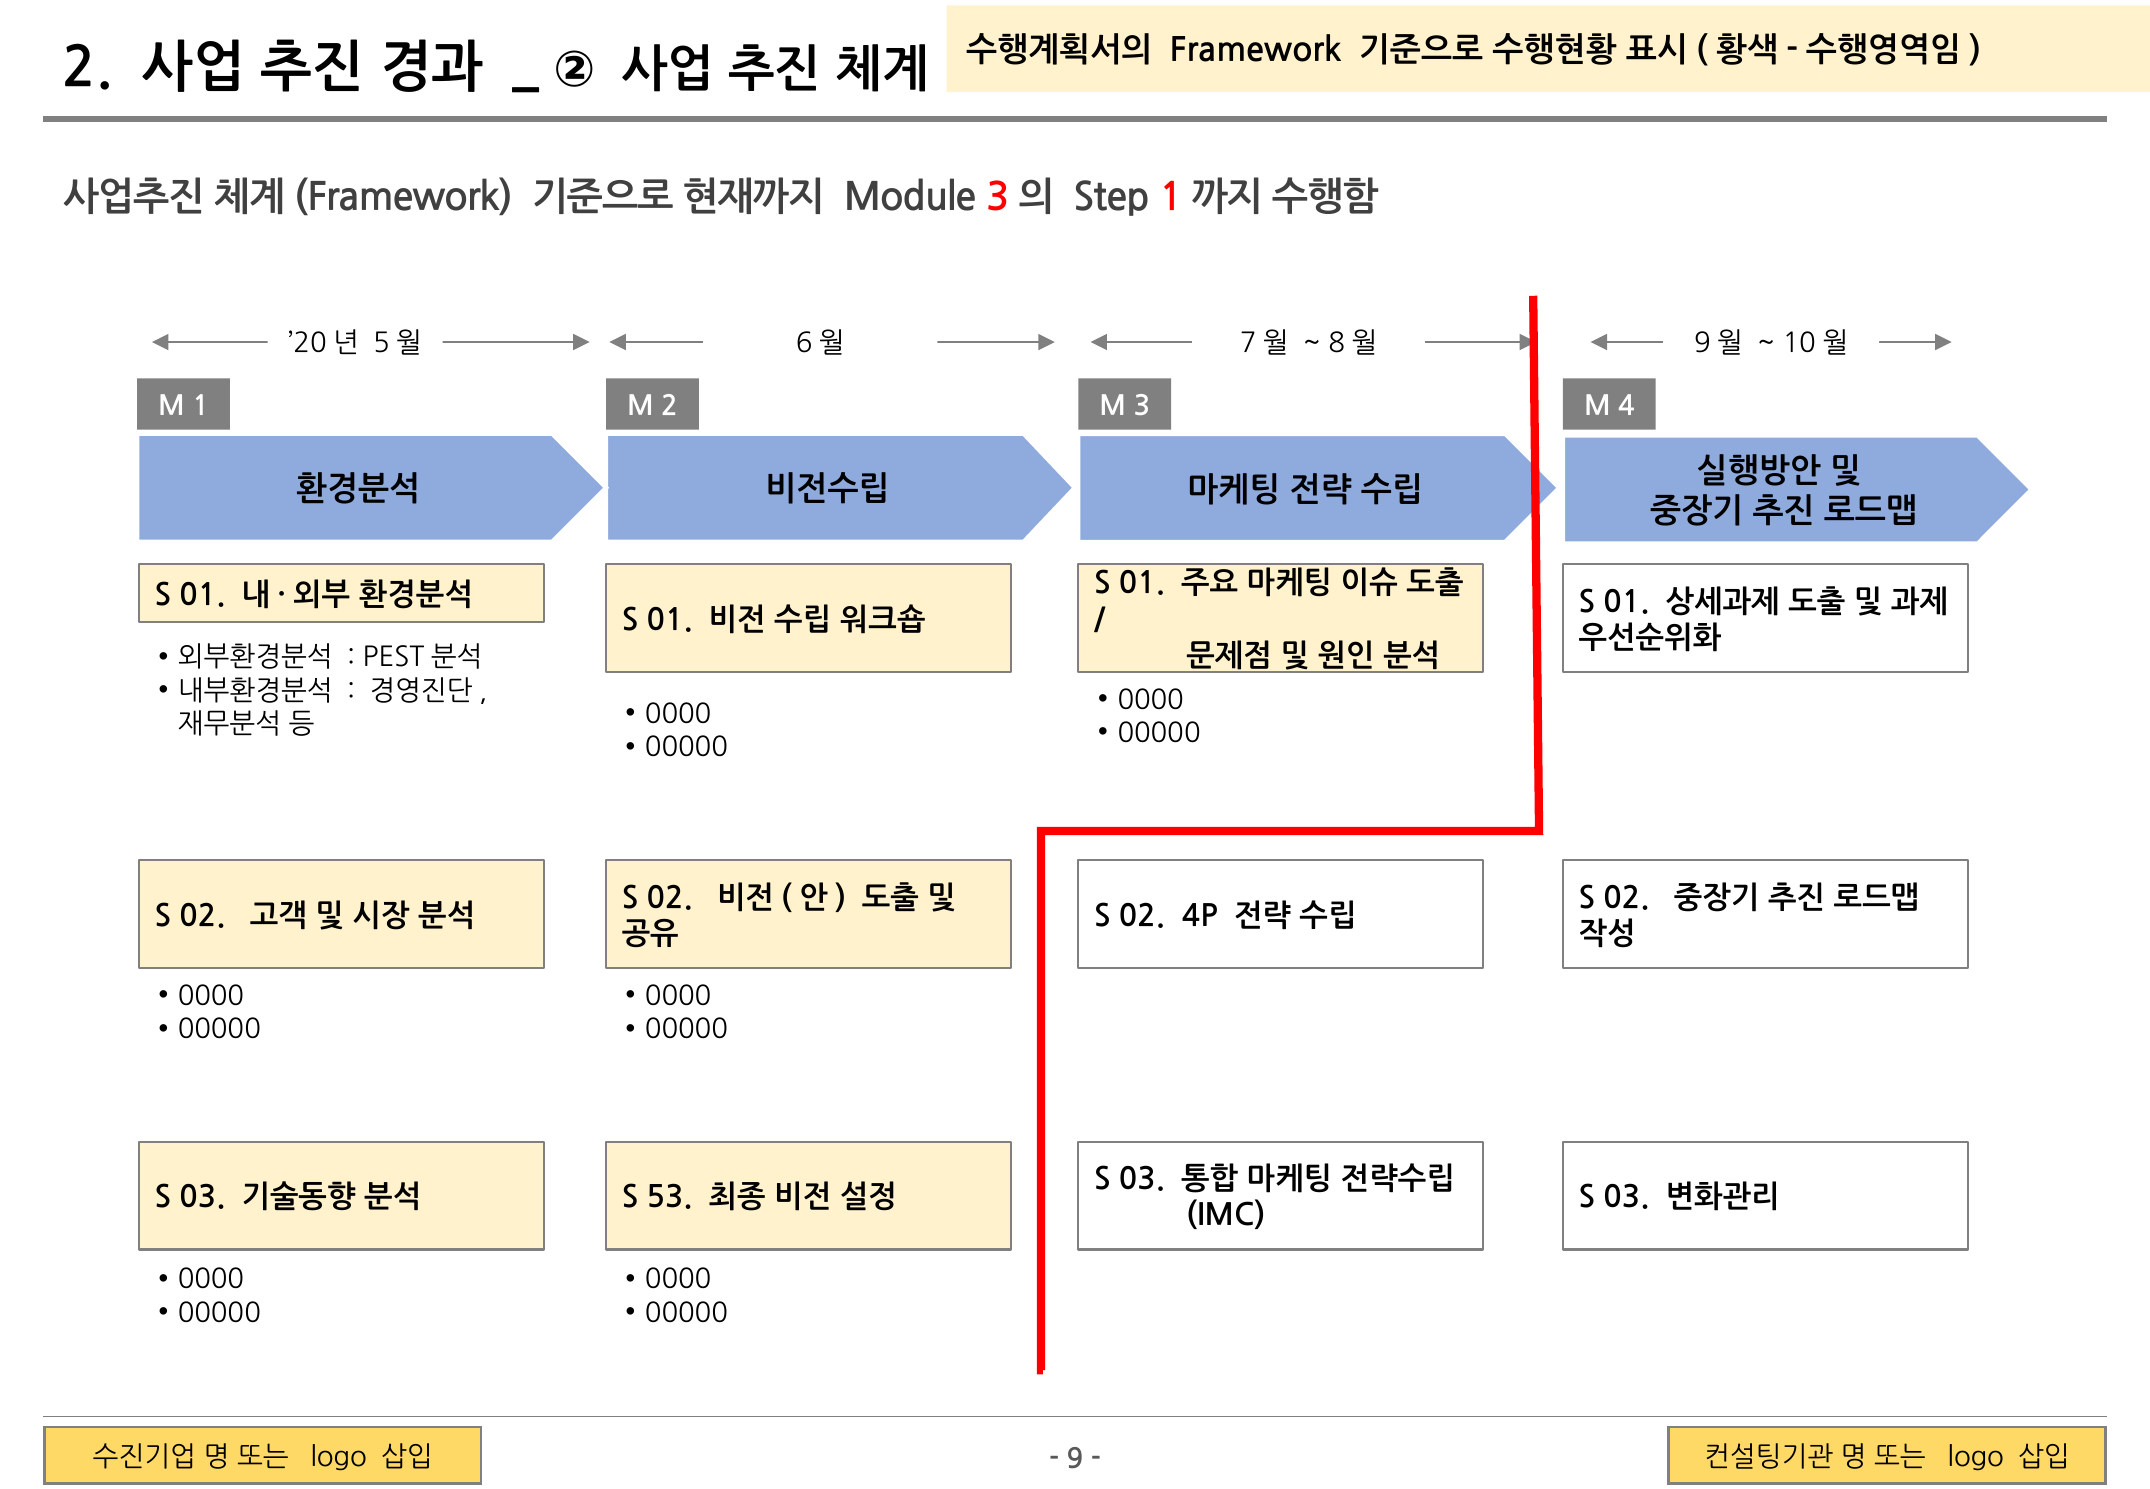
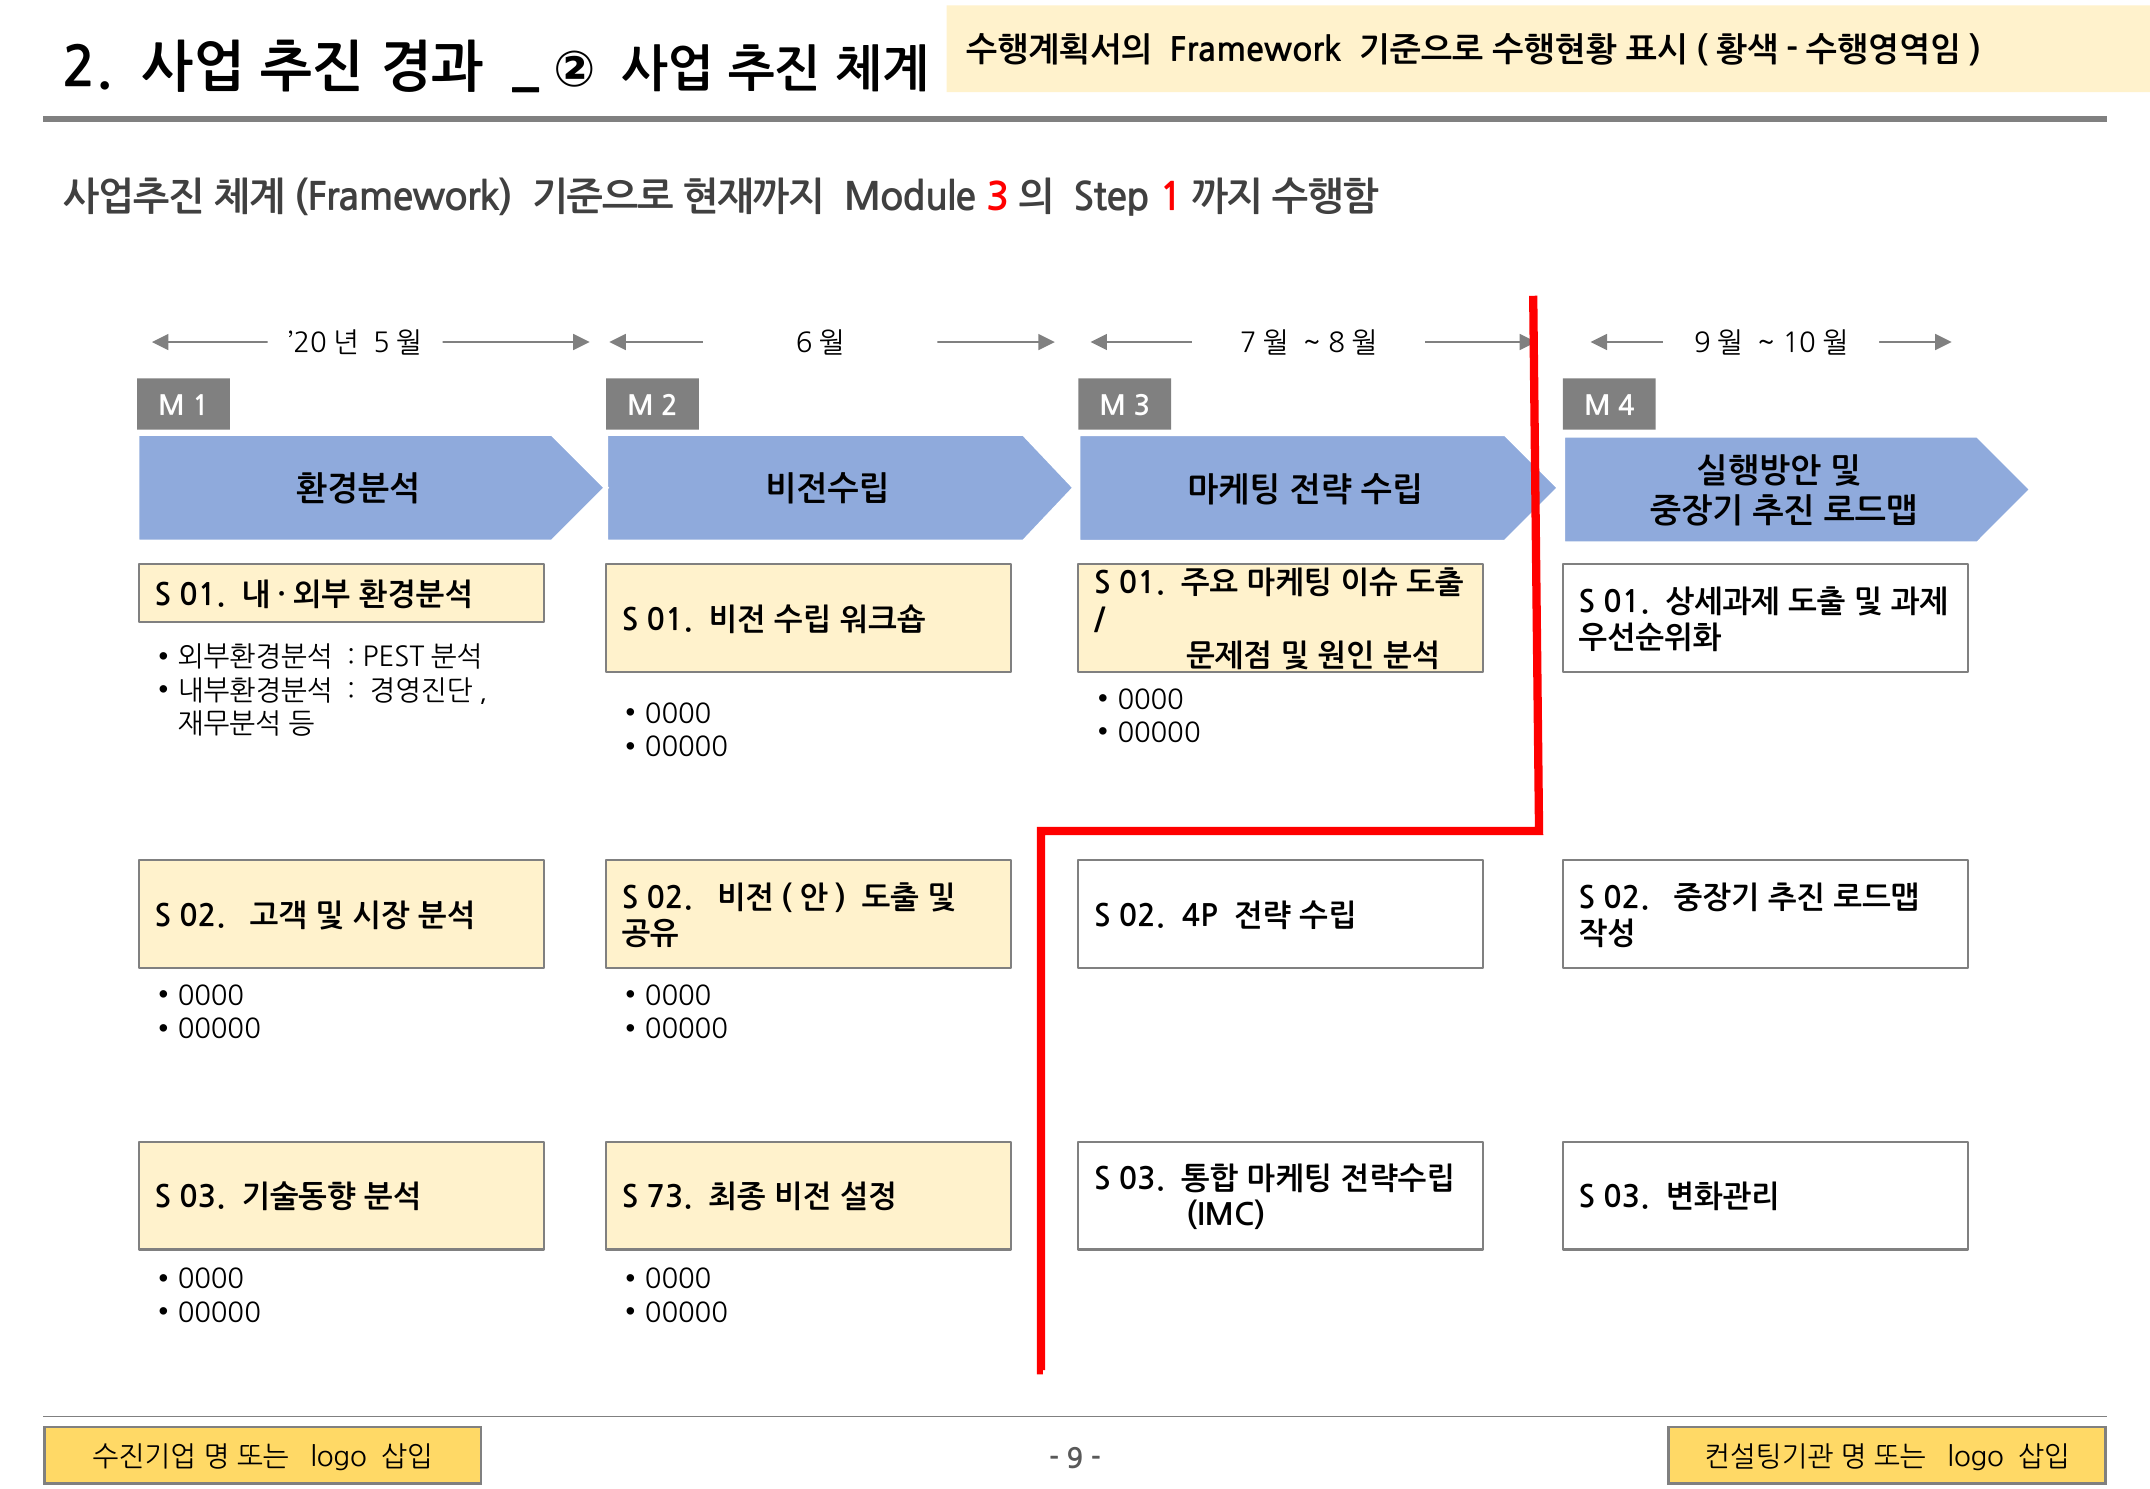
53: 53 -> 73 (670, 1197)
